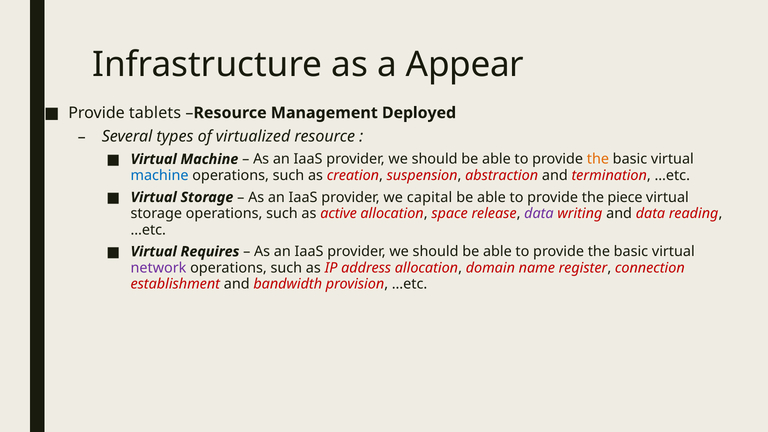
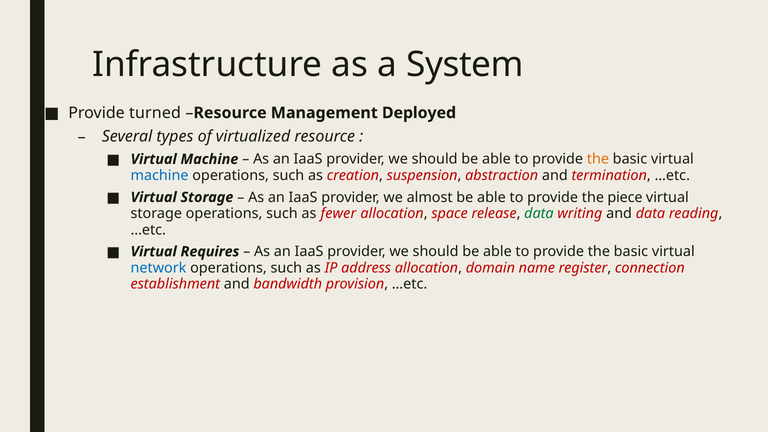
Appear: Appear -> System (465, 65)
tablets: tablets -> turned (155, 113)
capital: capital -> almost (430, 197)
active: active -> fewer (338, 214)
data colour: purple -> green (539, 214)
network colour: purple -> blue (158, 268)
